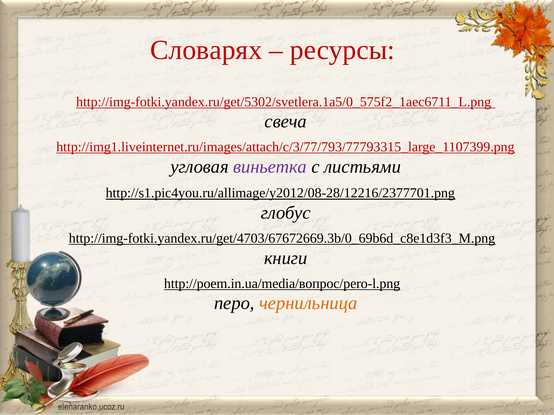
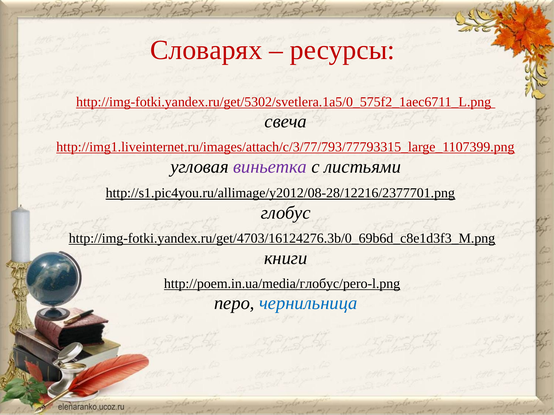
http://img-fotki.yandex.ru/get/4703/67672669.3b/0_69b6d_c8e1d3f3_M.png: http://img-fotki.yandex.ru/get/4703/67672669.3b/0_69b6d_c8e1d3f3_M.png -> http://img-fotki.yandex.ru/get/4703/16124276.3b/0_69b6d_c8e1d3f3_M.png (282, 239)
http://poem.in.ua/media/вопрос/pero-l.png: http://poem.in.ua/media/вопрос/pero-l.png -> http://poem.in.ua/media/глобус/pero-l.png (282, 284)
чернильница colour: orange -> blue (308, 304)
